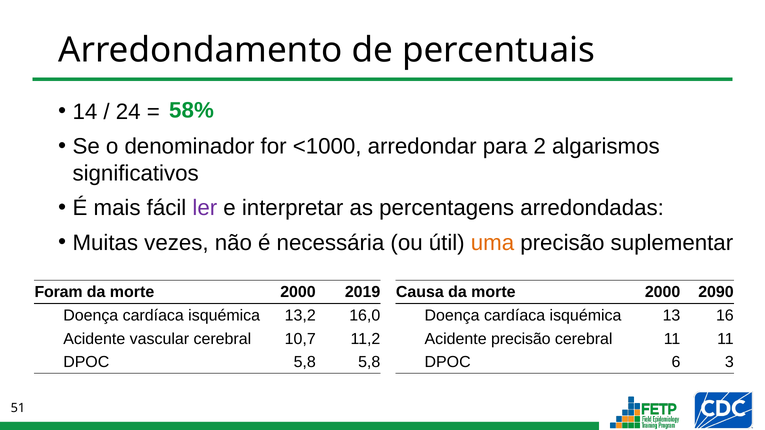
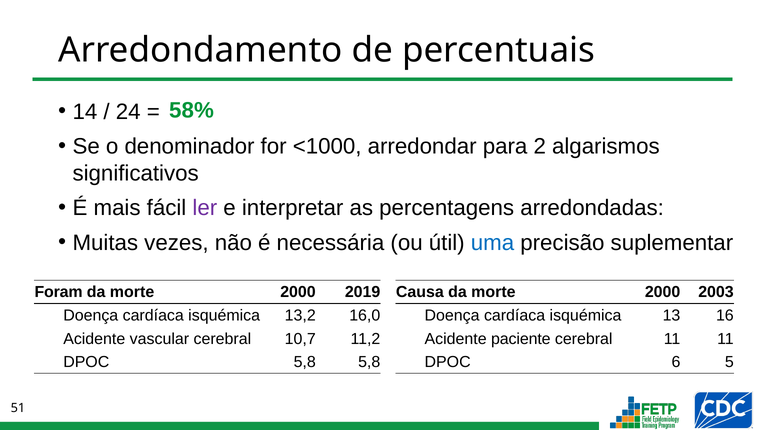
uma colour: orange -> blue (493, 243)
2090: 2090 -> 2003 (716, 292)
Acidente precisão: precisão -> paciente (521, 339)
3: 3 -> 5 (729, 362)
